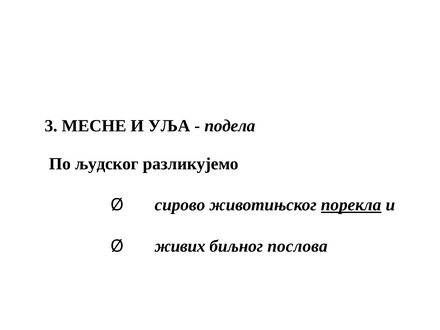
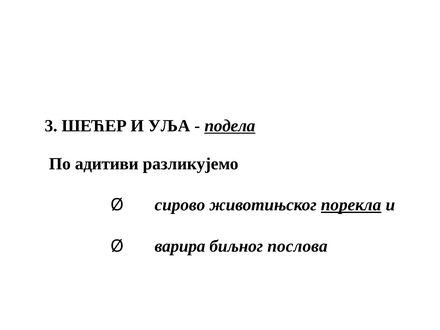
МЕСНЕ: МЕСНЕ -> ШЕЋЕР (94, 126)
подела underline: none -> present (230, 126)
људског: људског -> адитиви (107, 164)
живих: живих -> варира (180, 246)
